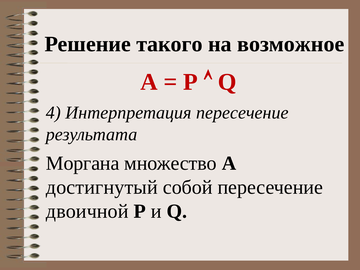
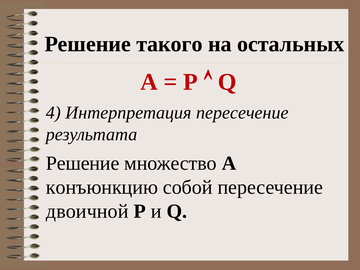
возможное: возможное -> остальных (291, 44)
Моргана: Моргана -> Решение (83, 163)
достигнутый: достигнутый -> конъюнкцию (102, 187)
